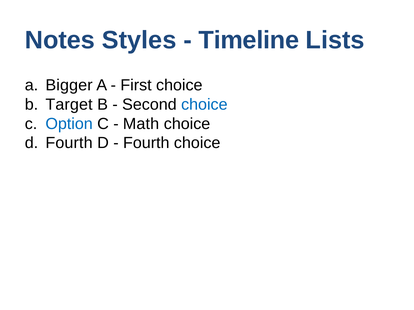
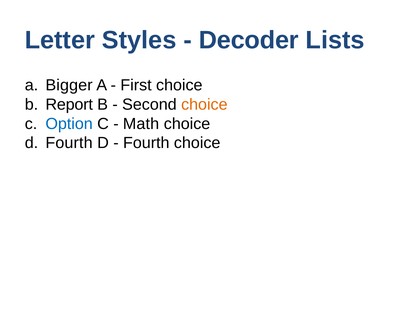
Notes: Notes -> Letter (60, 40)
Timeline: Timeline -> Decoder (249, 40)
Target: Target -> Report (69, 105)
choice colour: blue -> orange (204, 105)
